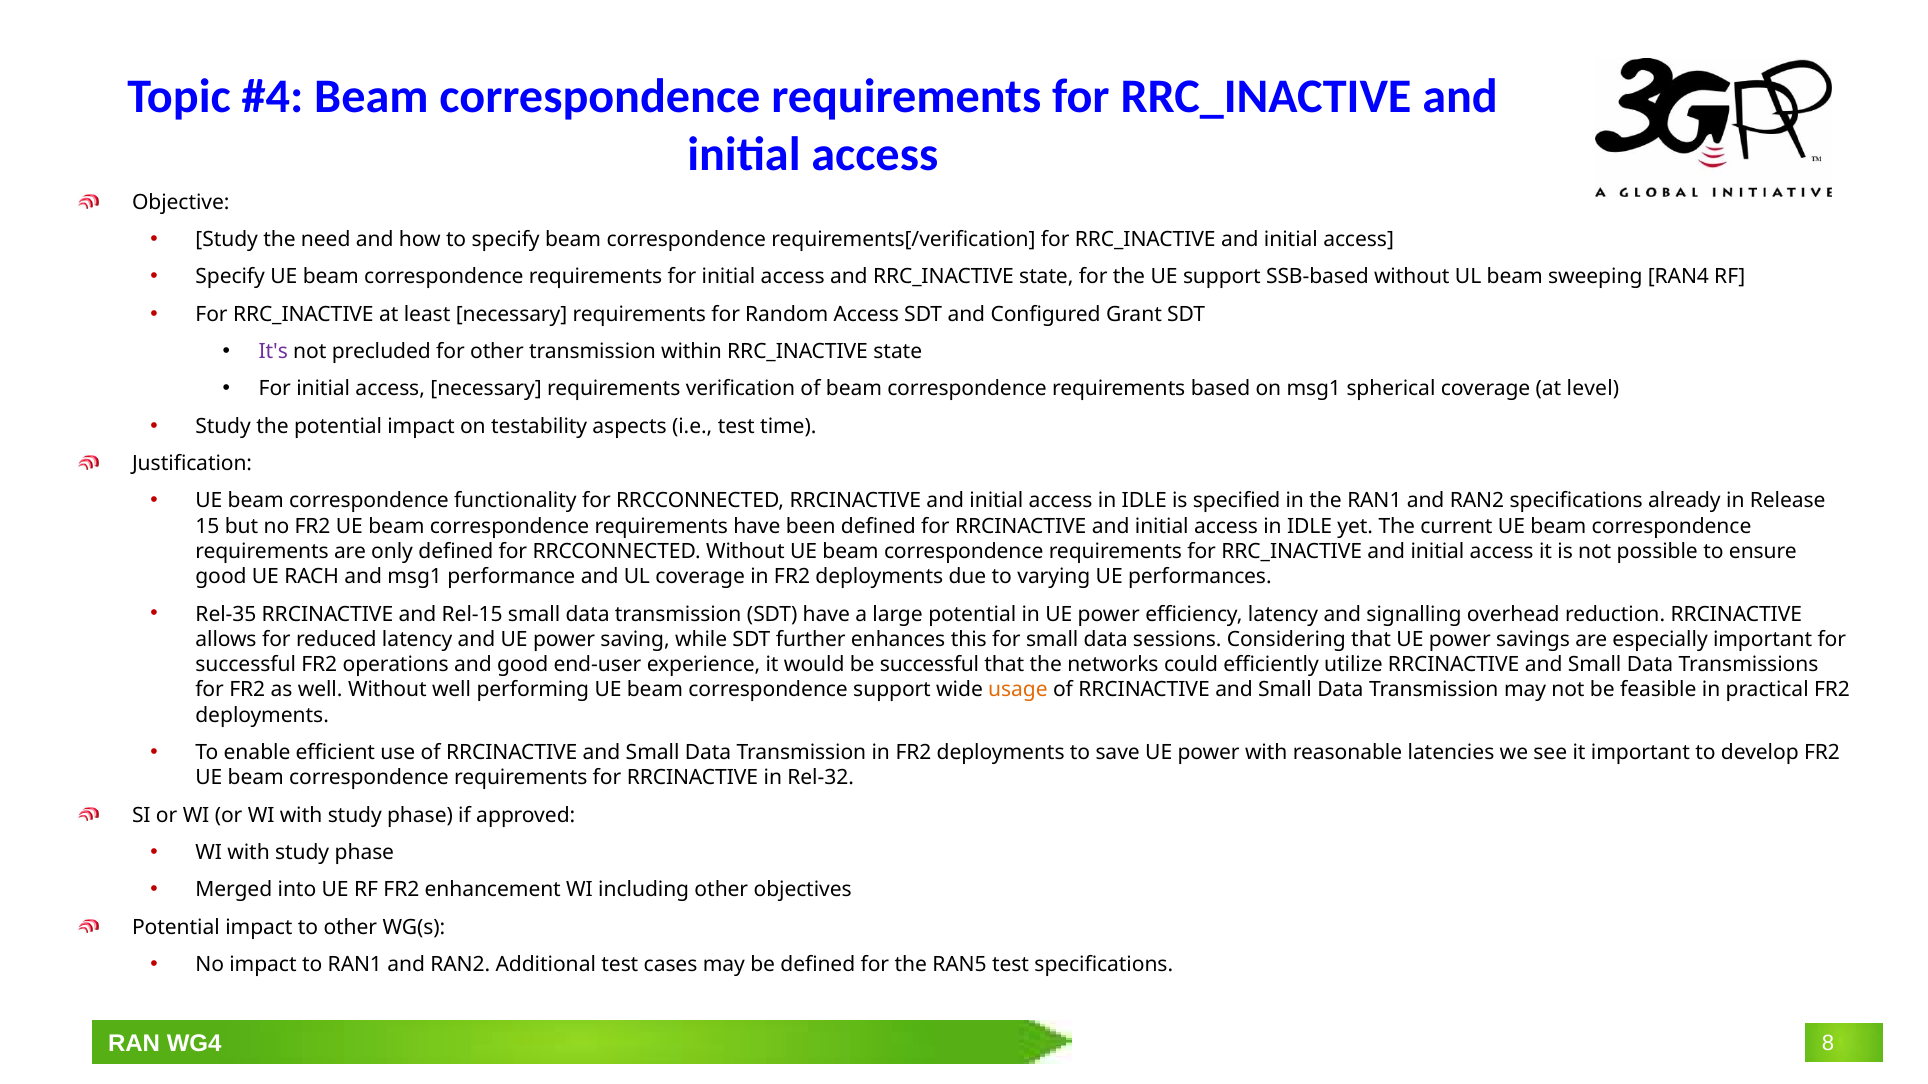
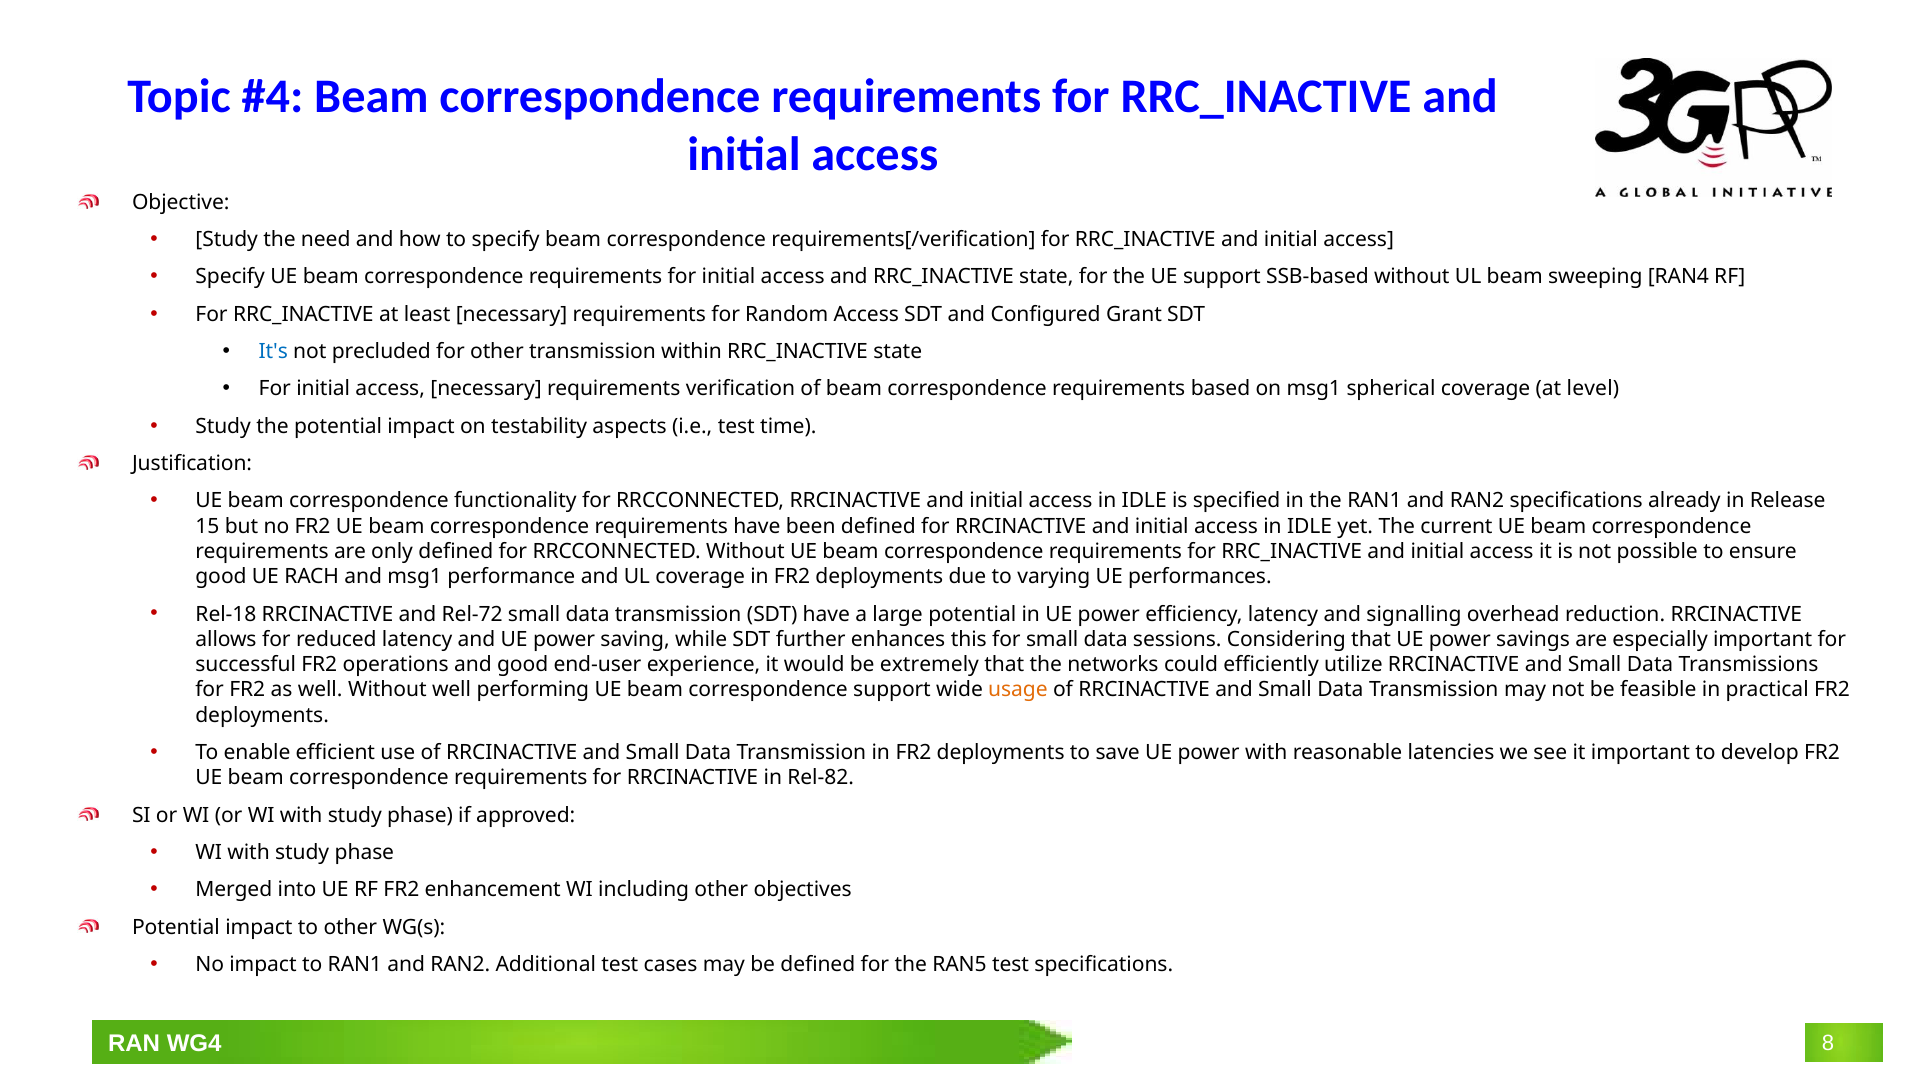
It's colour: purple -> blue (273, 352)
Rel-35: Rel-35 -> Rel-18 (226, 614)
Rel-15: Rel-15 -> Rel-72 (472, 614)
be successful: successful -> extremely (929, 665)
Rel-32: Rel-32 -> Rel-82 (821, 778)
